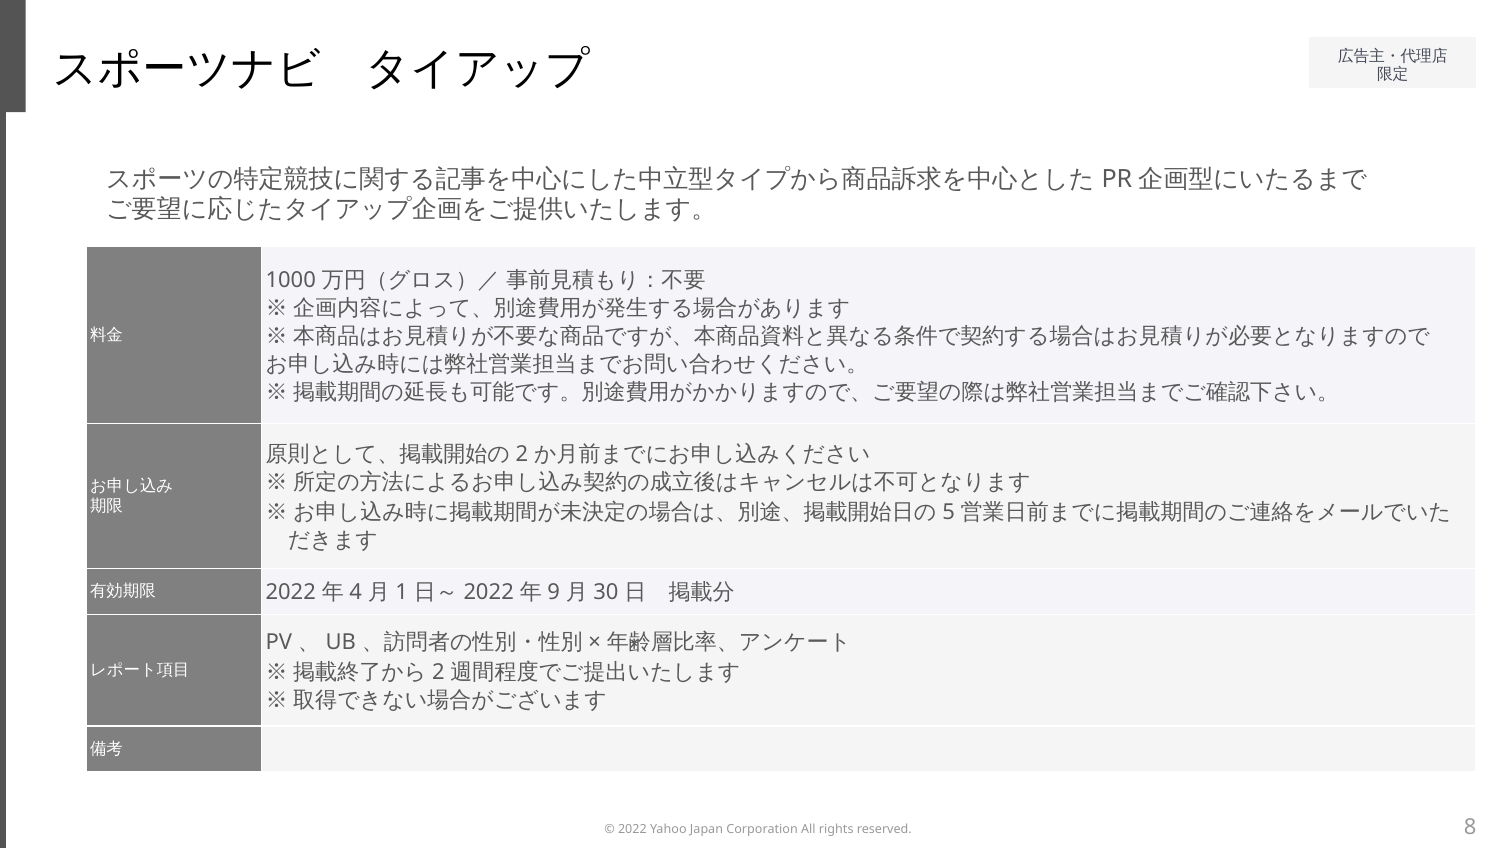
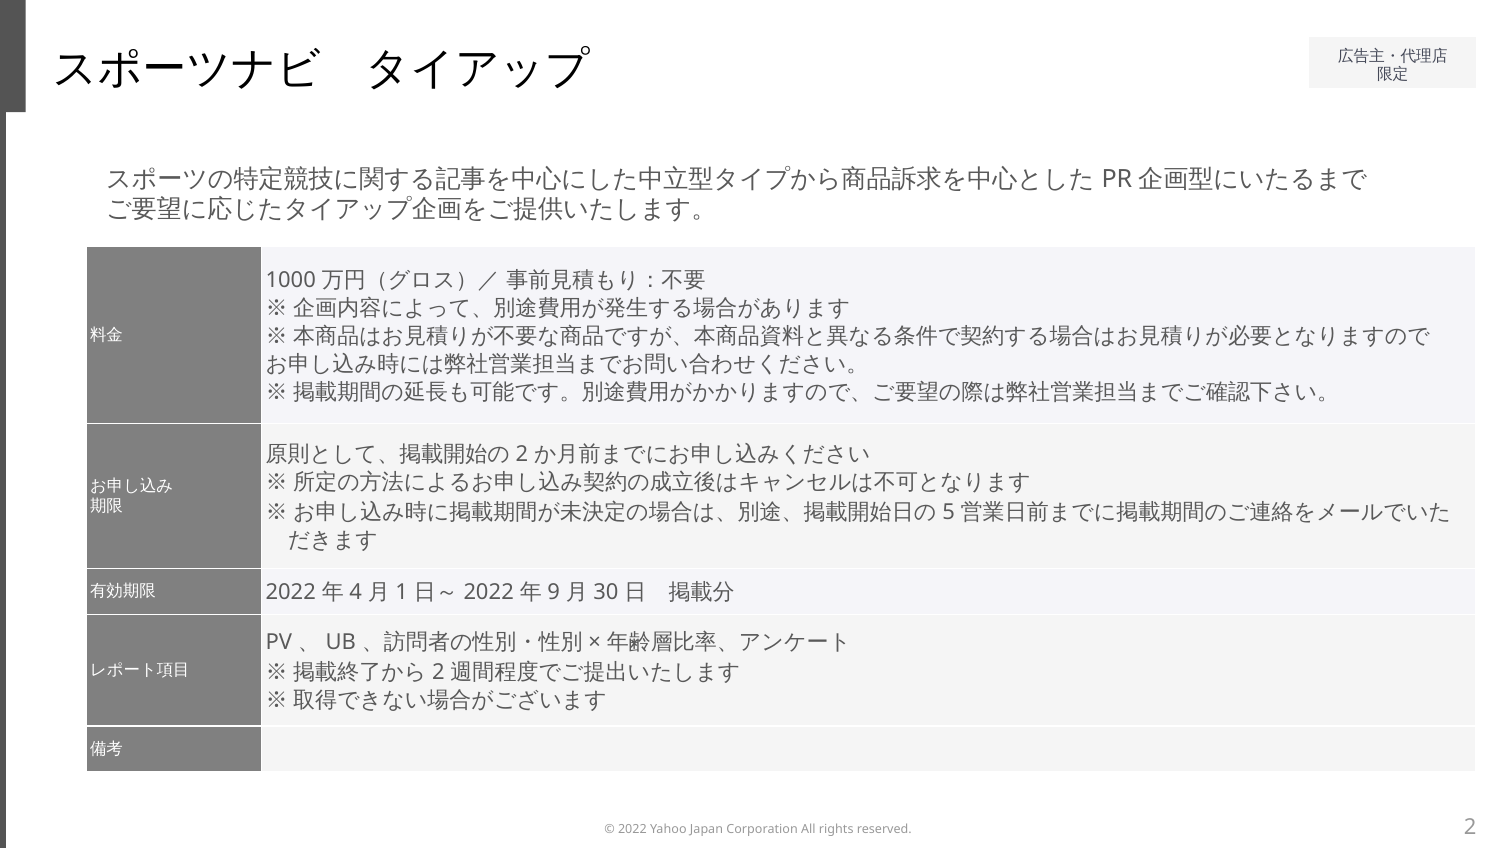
8: 8 -> 2 (1470, 827)
